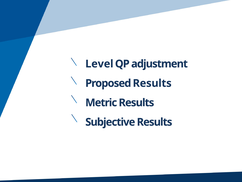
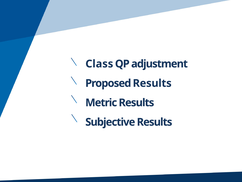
Level: Level -> Class (99, 64)
